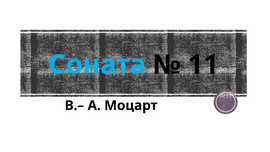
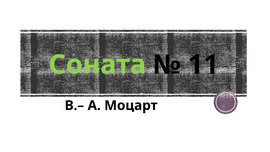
Соната colour: light blue -> light green (97, 65)
